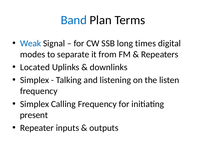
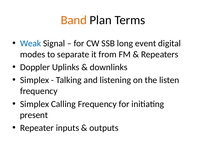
Band colour: blue -> orange (74, 20)
times: times -> event (146, 43)
Located: Located -> Doppler (35, 67)
